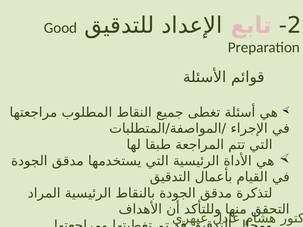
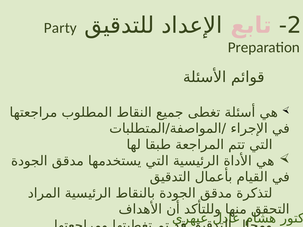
Good: Good -> Party (60, 28)
